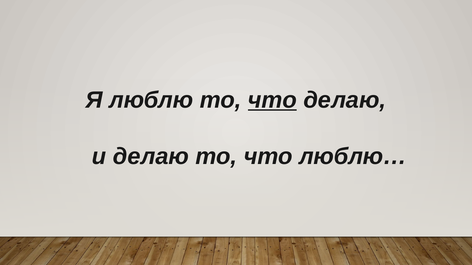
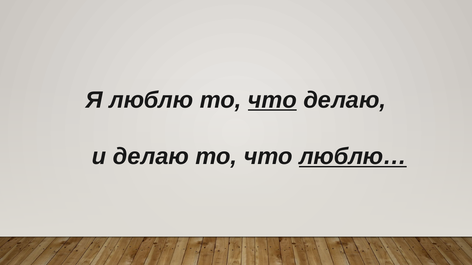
люблю… underline: none -> present (353, 157)
